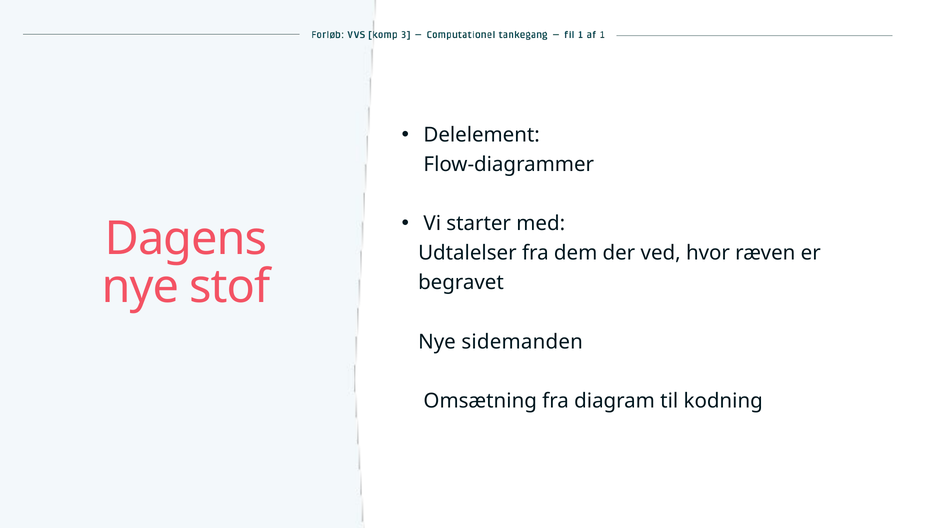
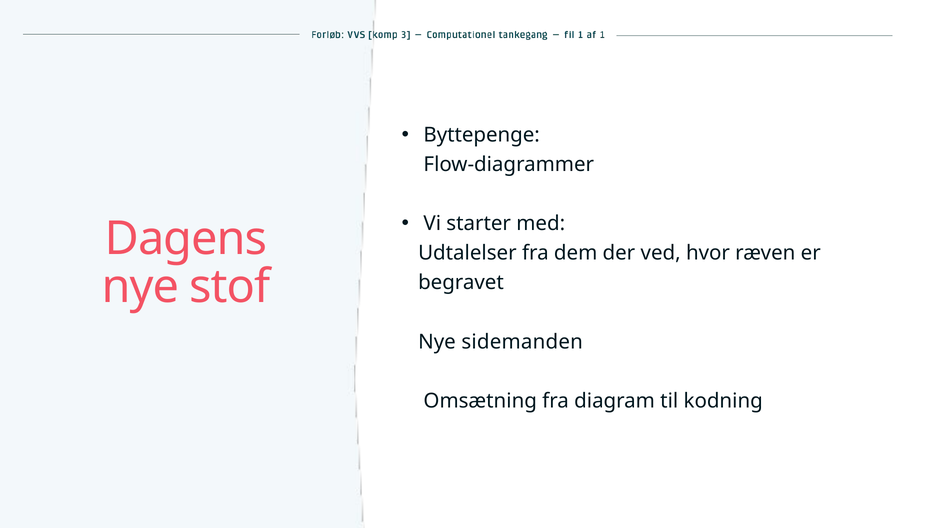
Delelement: Delelement -> Byttepenge (482, 135)
